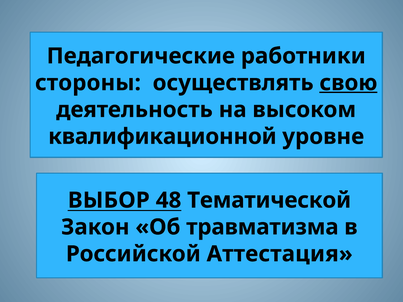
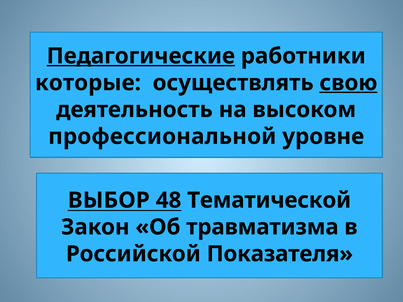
Педагогические underline: none -> present (141, 56)
стороны: стороны -> которые (88, 83)
квалификационной: квалификационной -> профессиональной (162, 137)
Аттестация: Аттестация -> Показателя (280, 254)
